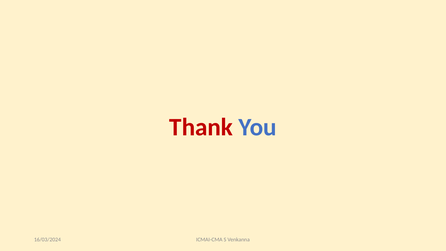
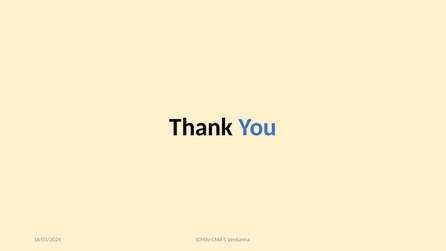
Thank colour: red -> black (201, 127)
